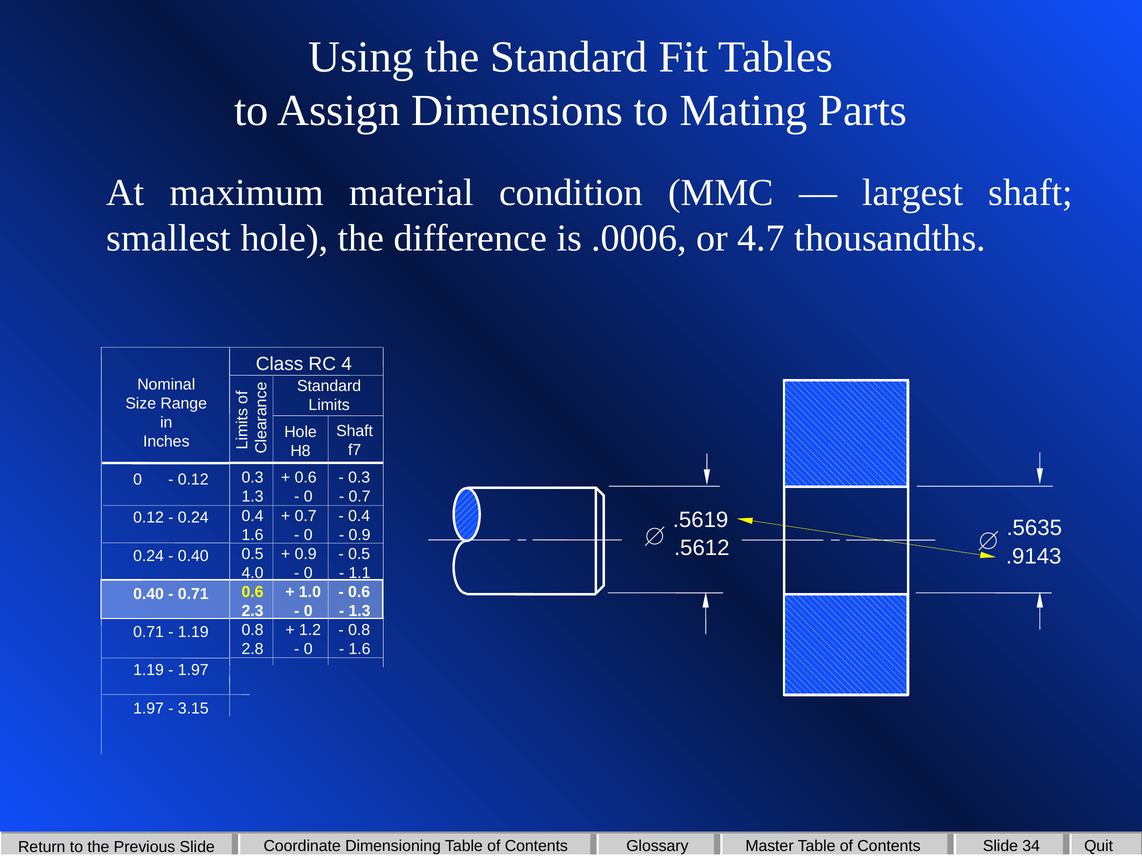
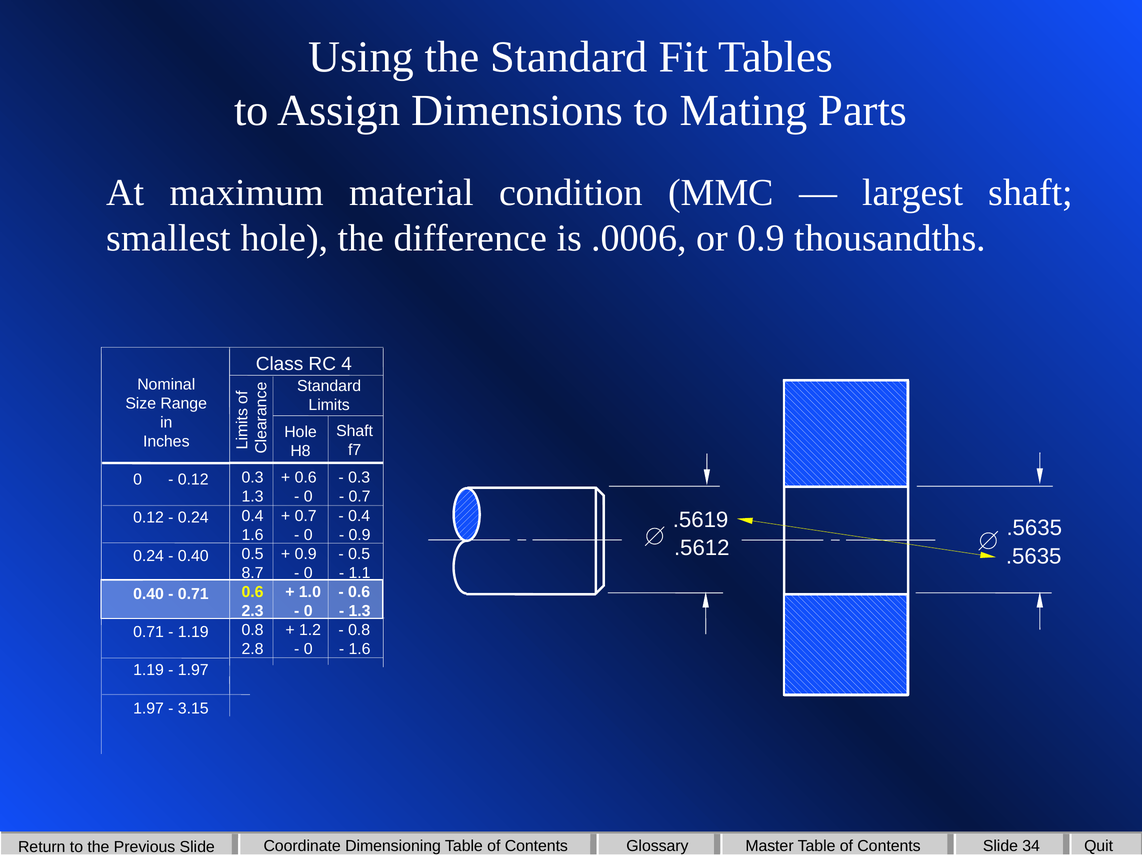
or 4.7: 4.7 -> 0.9 (761, 238)
.9143: .9143 -> .5635 (1034, 557)
4.0: 4.0 -> 8.7 (253, 573)
